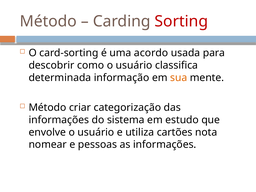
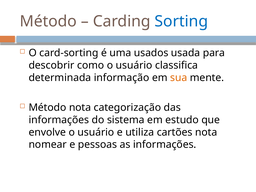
Sorting colour: red -> blue (181, 21)
acordo: acordo -> usados (151, 53)
Método criar: criar -> nota (80, 107)
